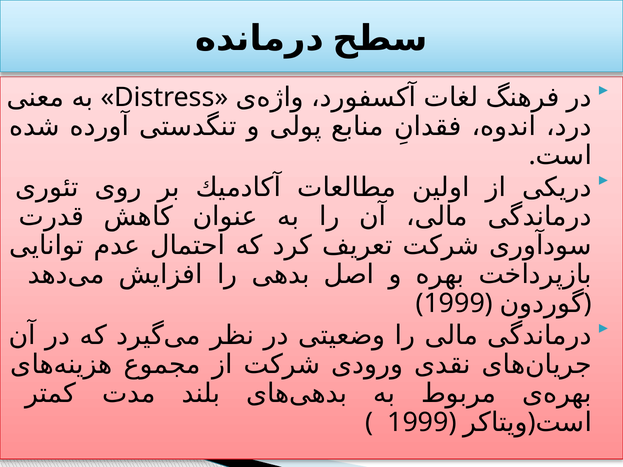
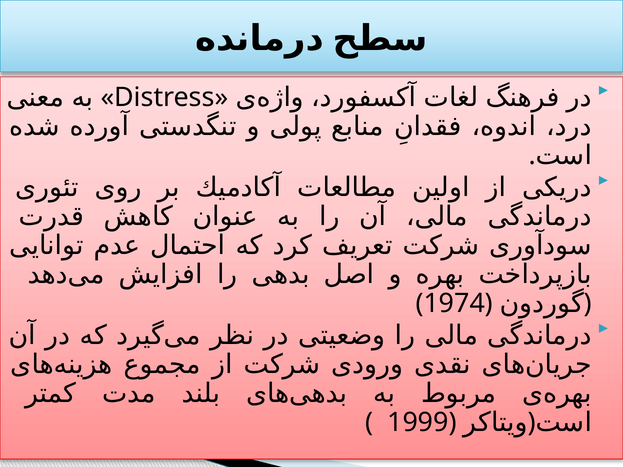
1999: 1999 -> 1974 (454, 304)
